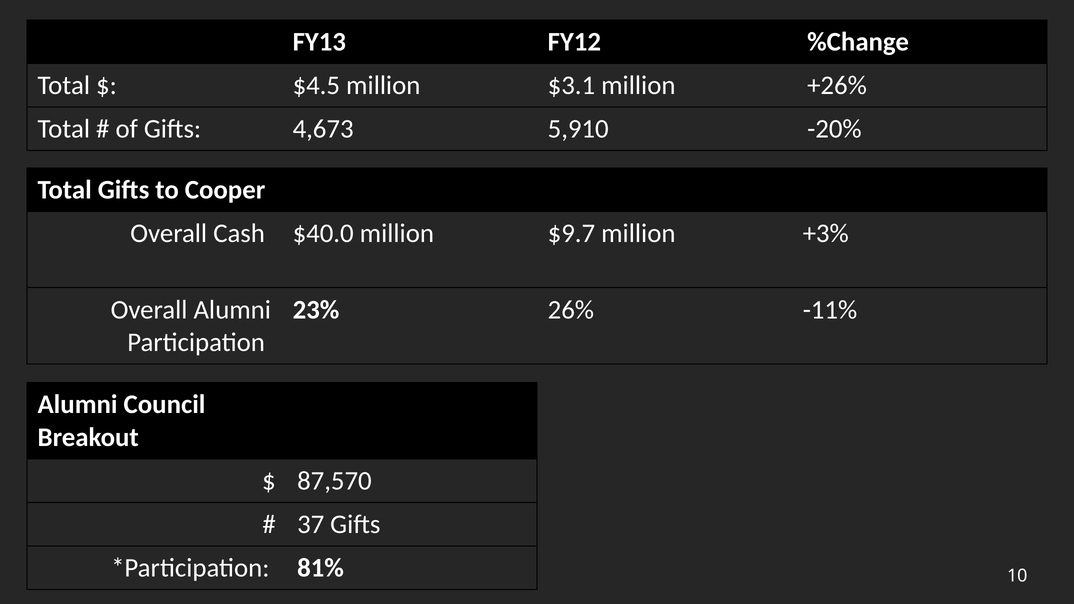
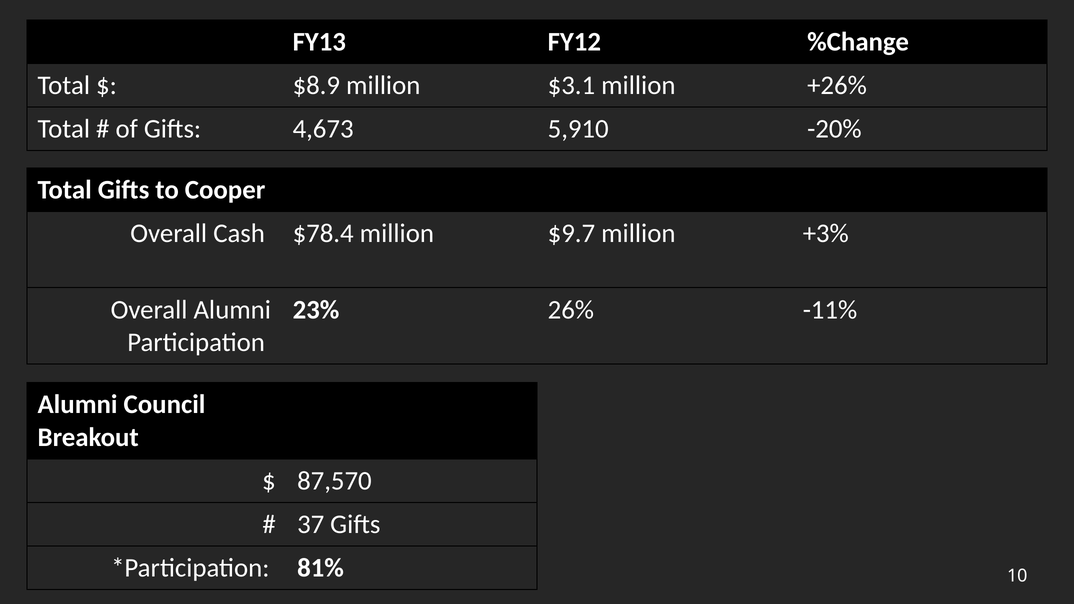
$4.5: $4.5 -> $8.9 (316, 85)
$40.0: $40.0 -> $78.4 (323, 233)
